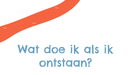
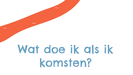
ontstaan: ontstaan -> komsten (65, 63)
